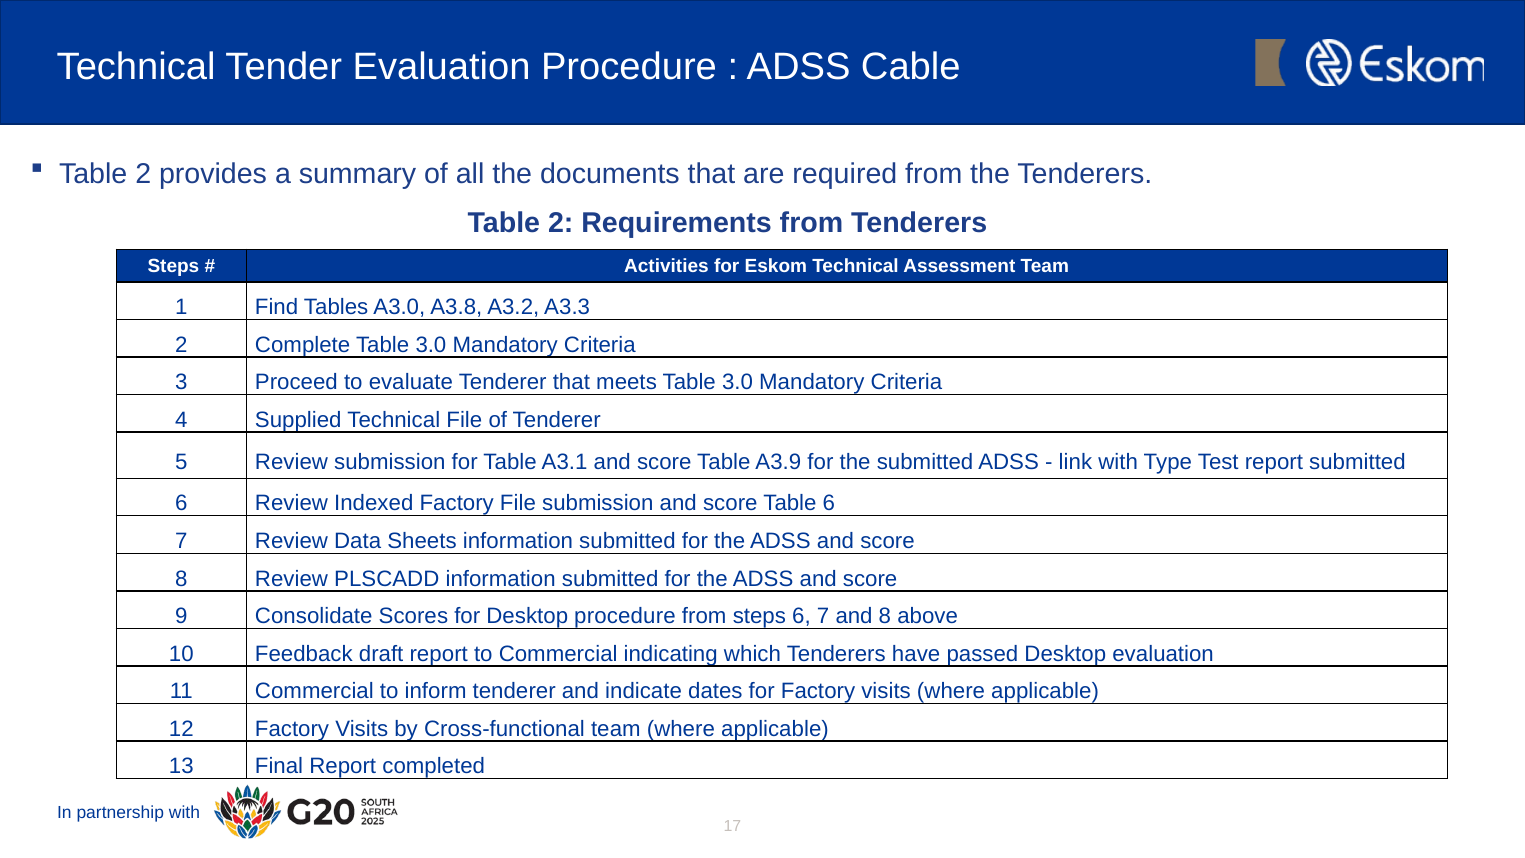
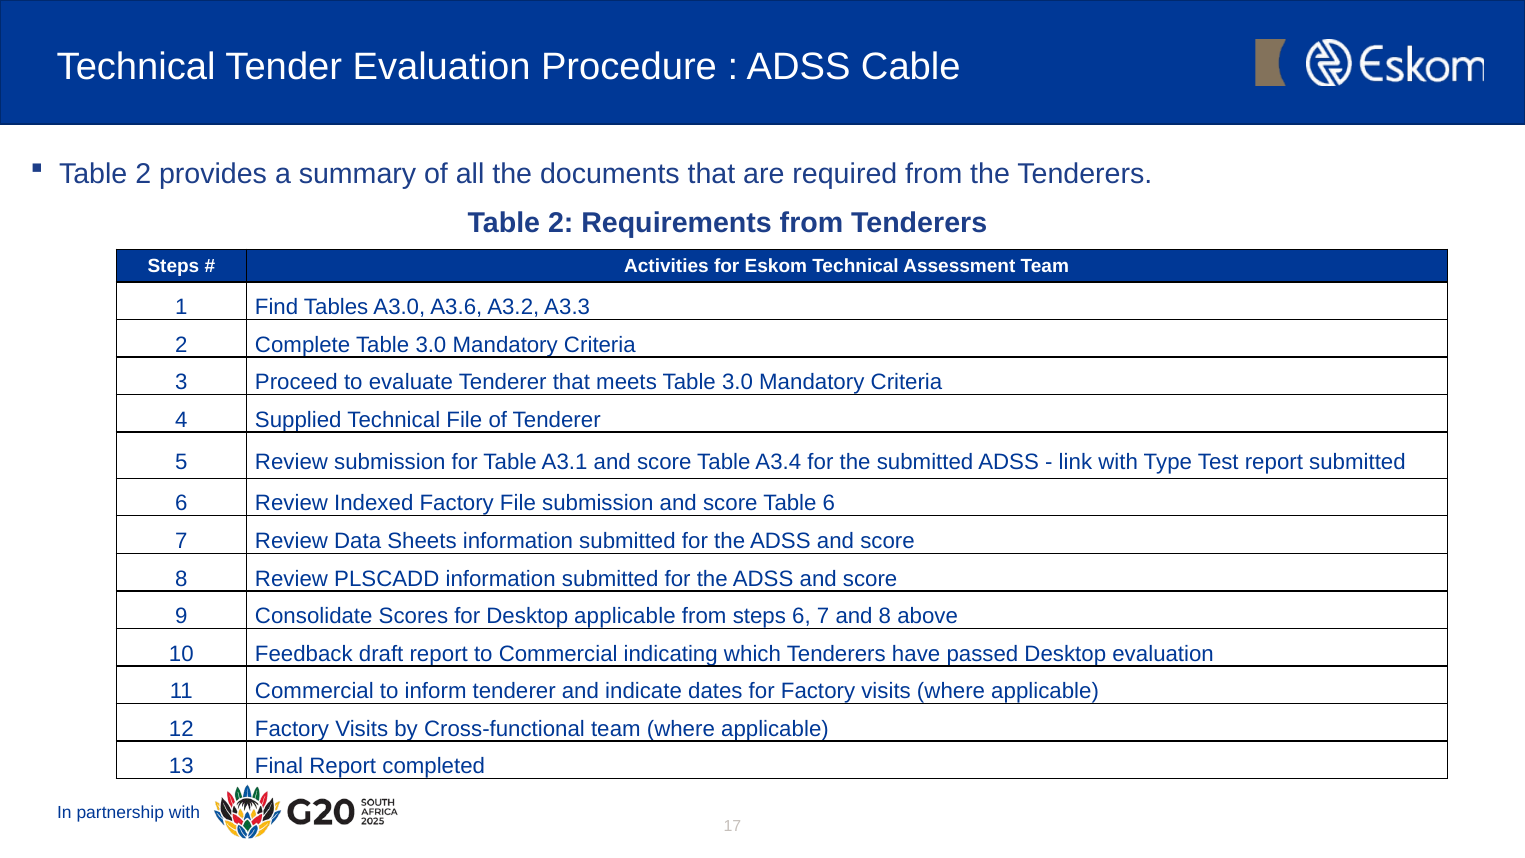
A3.8: A3.8 -> A3.6 (456, 307)
A3.9: A3.9 -> A3.4 (778, 462)
Desktop procedure: procedure -> applicable (625, 616)
